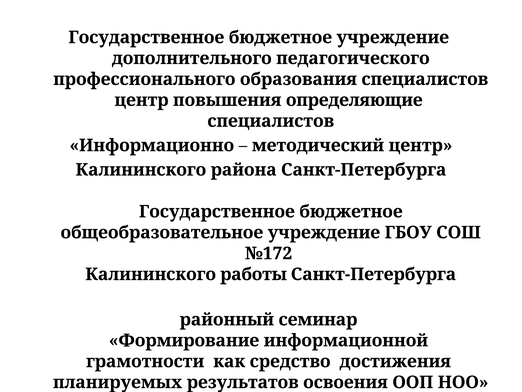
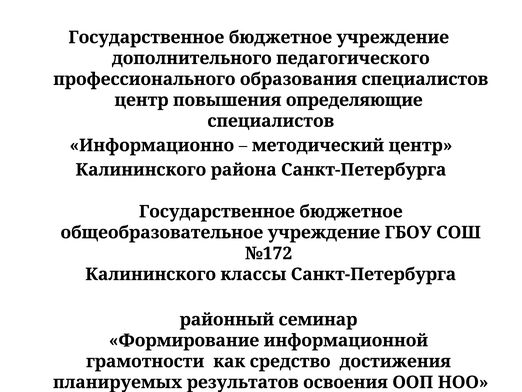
работы: работы -> классы (253, 274)
